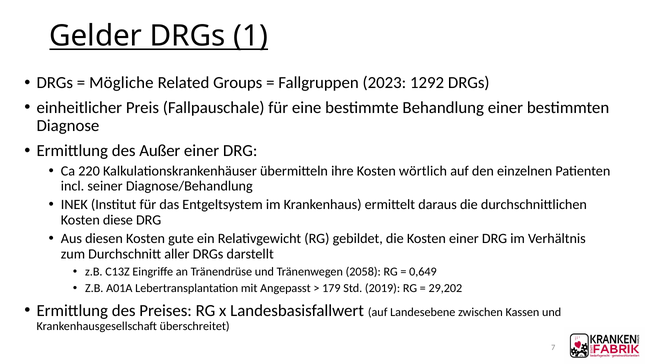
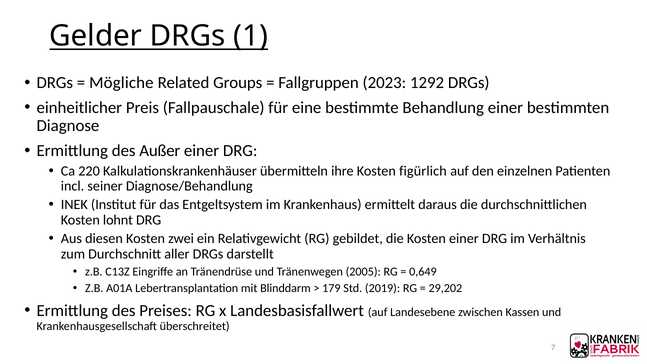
wörtlich: wörtlich -> figürlich (423, 171)
diese: diese -> lohnt (118, 220)
gute: gute -> zwei (181, 239)
2058: 2058 -> 2005 (363, 272)
Angepasst: Angepasst -> Blinddarm (285, 288)
